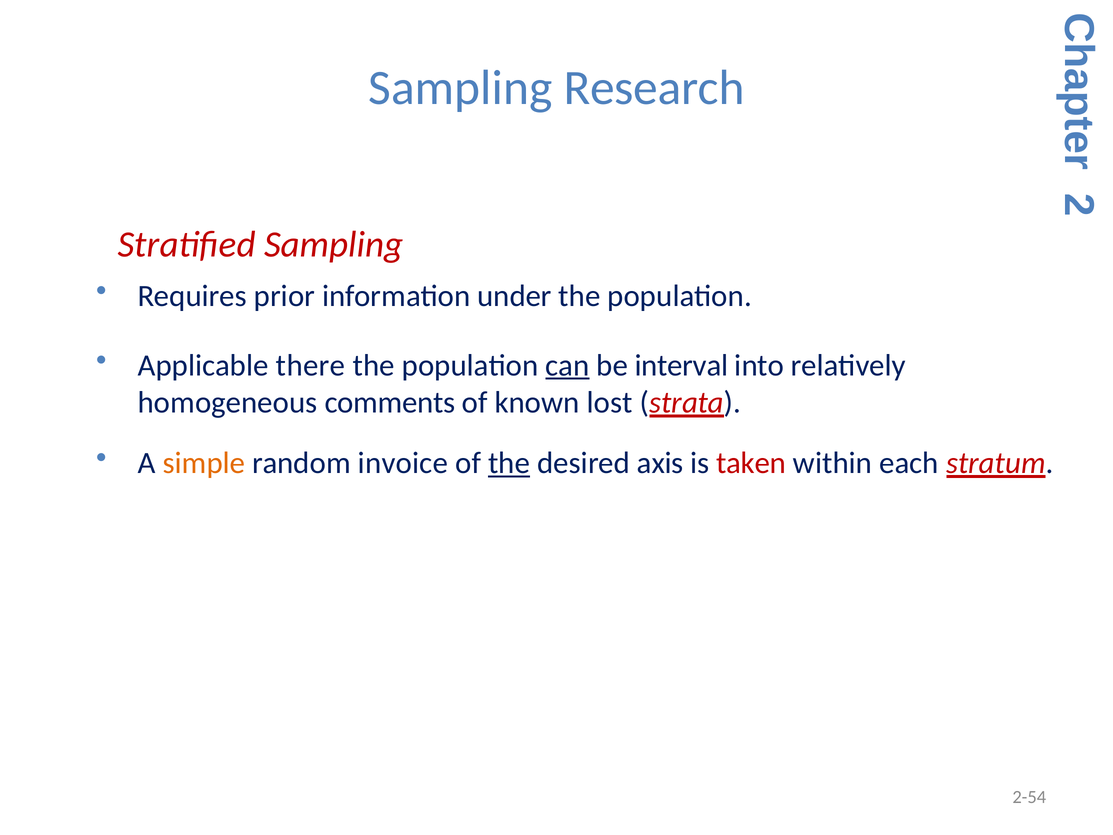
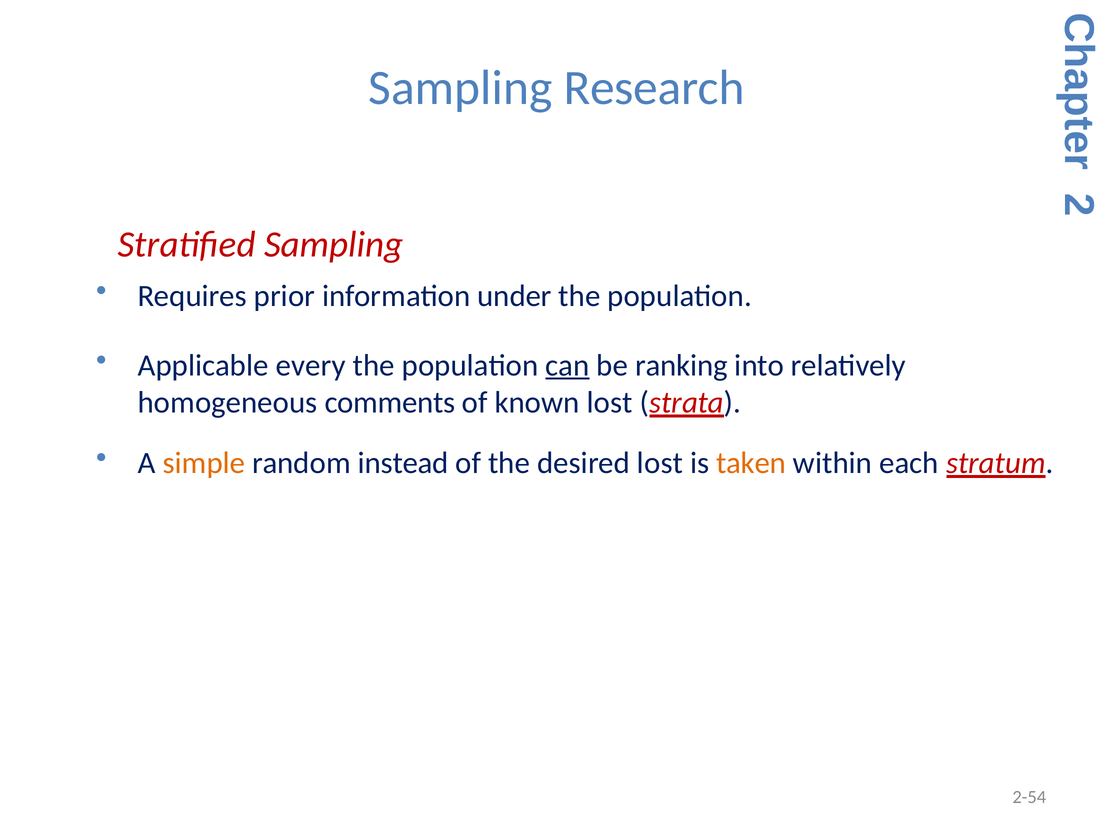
there: there -> every (311, 365)
interval: interval -> ranking (681, 365)
invoice: invoice -> instead (403, 463)
the underline: present -> none (509, 463)
desired axis: axis -> lost (660, 463)
taken colour: red -> orange (751, 463)
